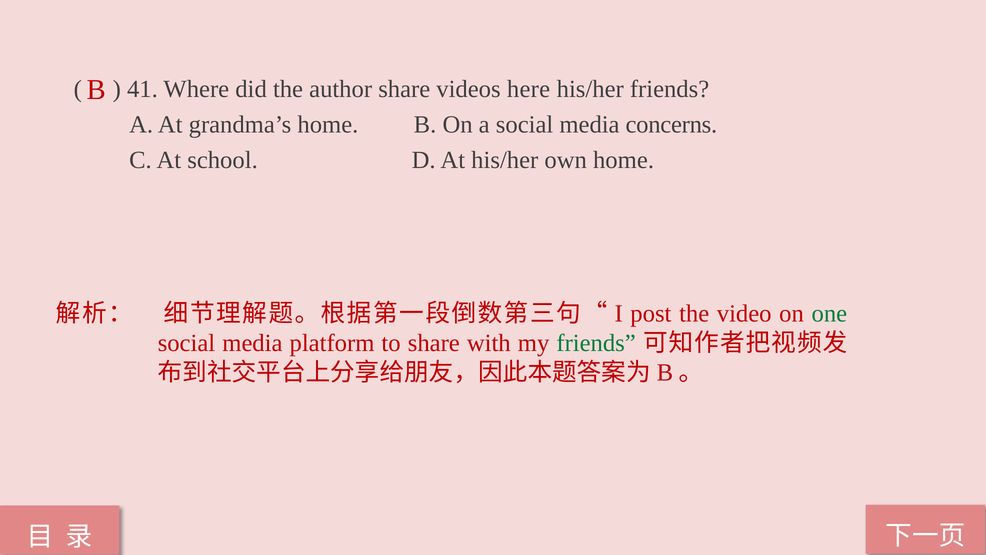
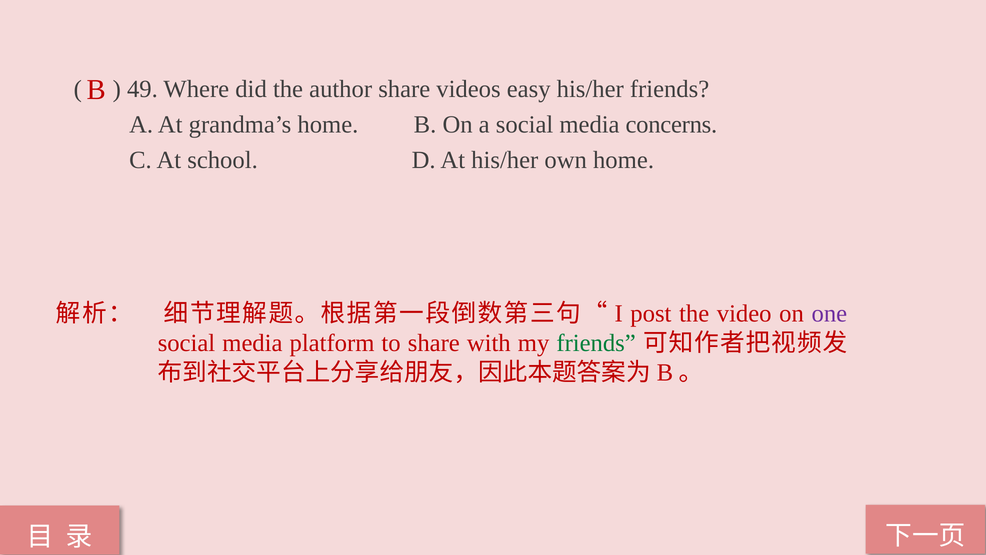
41: 41 -> 49 (142, 89)
here: here -> easy (529, 89)
one colour: green -> purple (829, 313)
